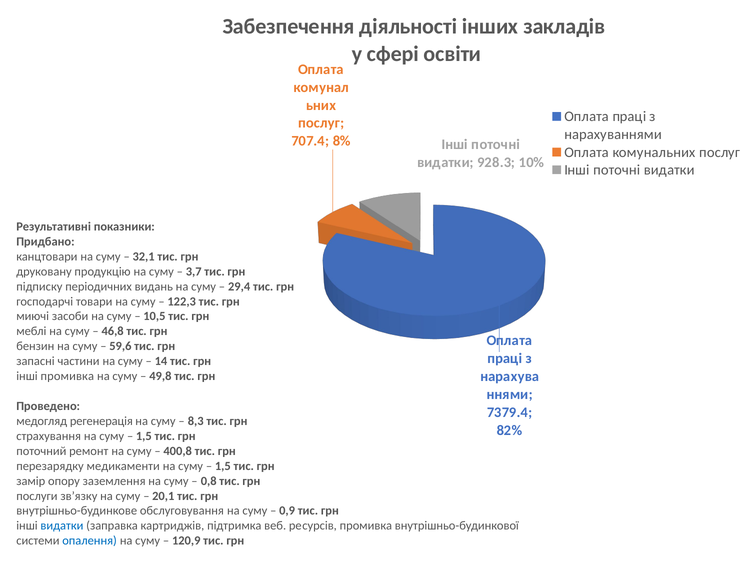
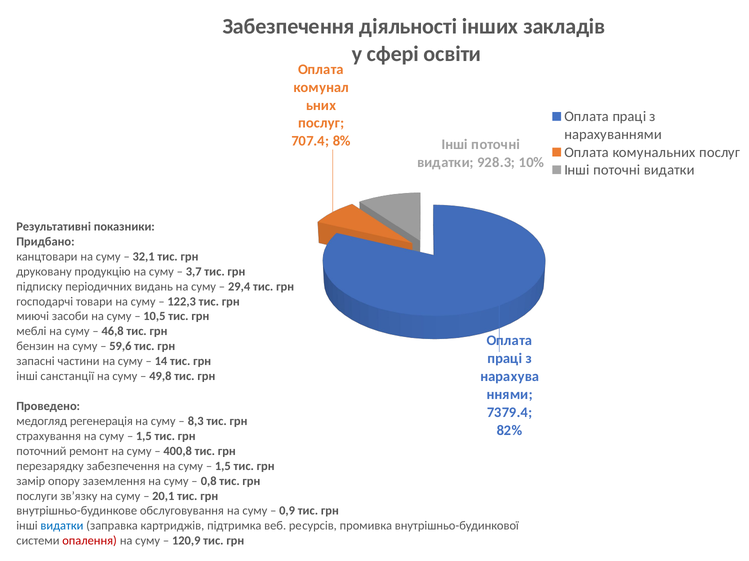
інші промивка: промивка -> санстанції (67, 377)
перезарядку медикаменти: медикаменти -> забезпечення (123, 467)
опалення colour: blue -> red (90, 542)
